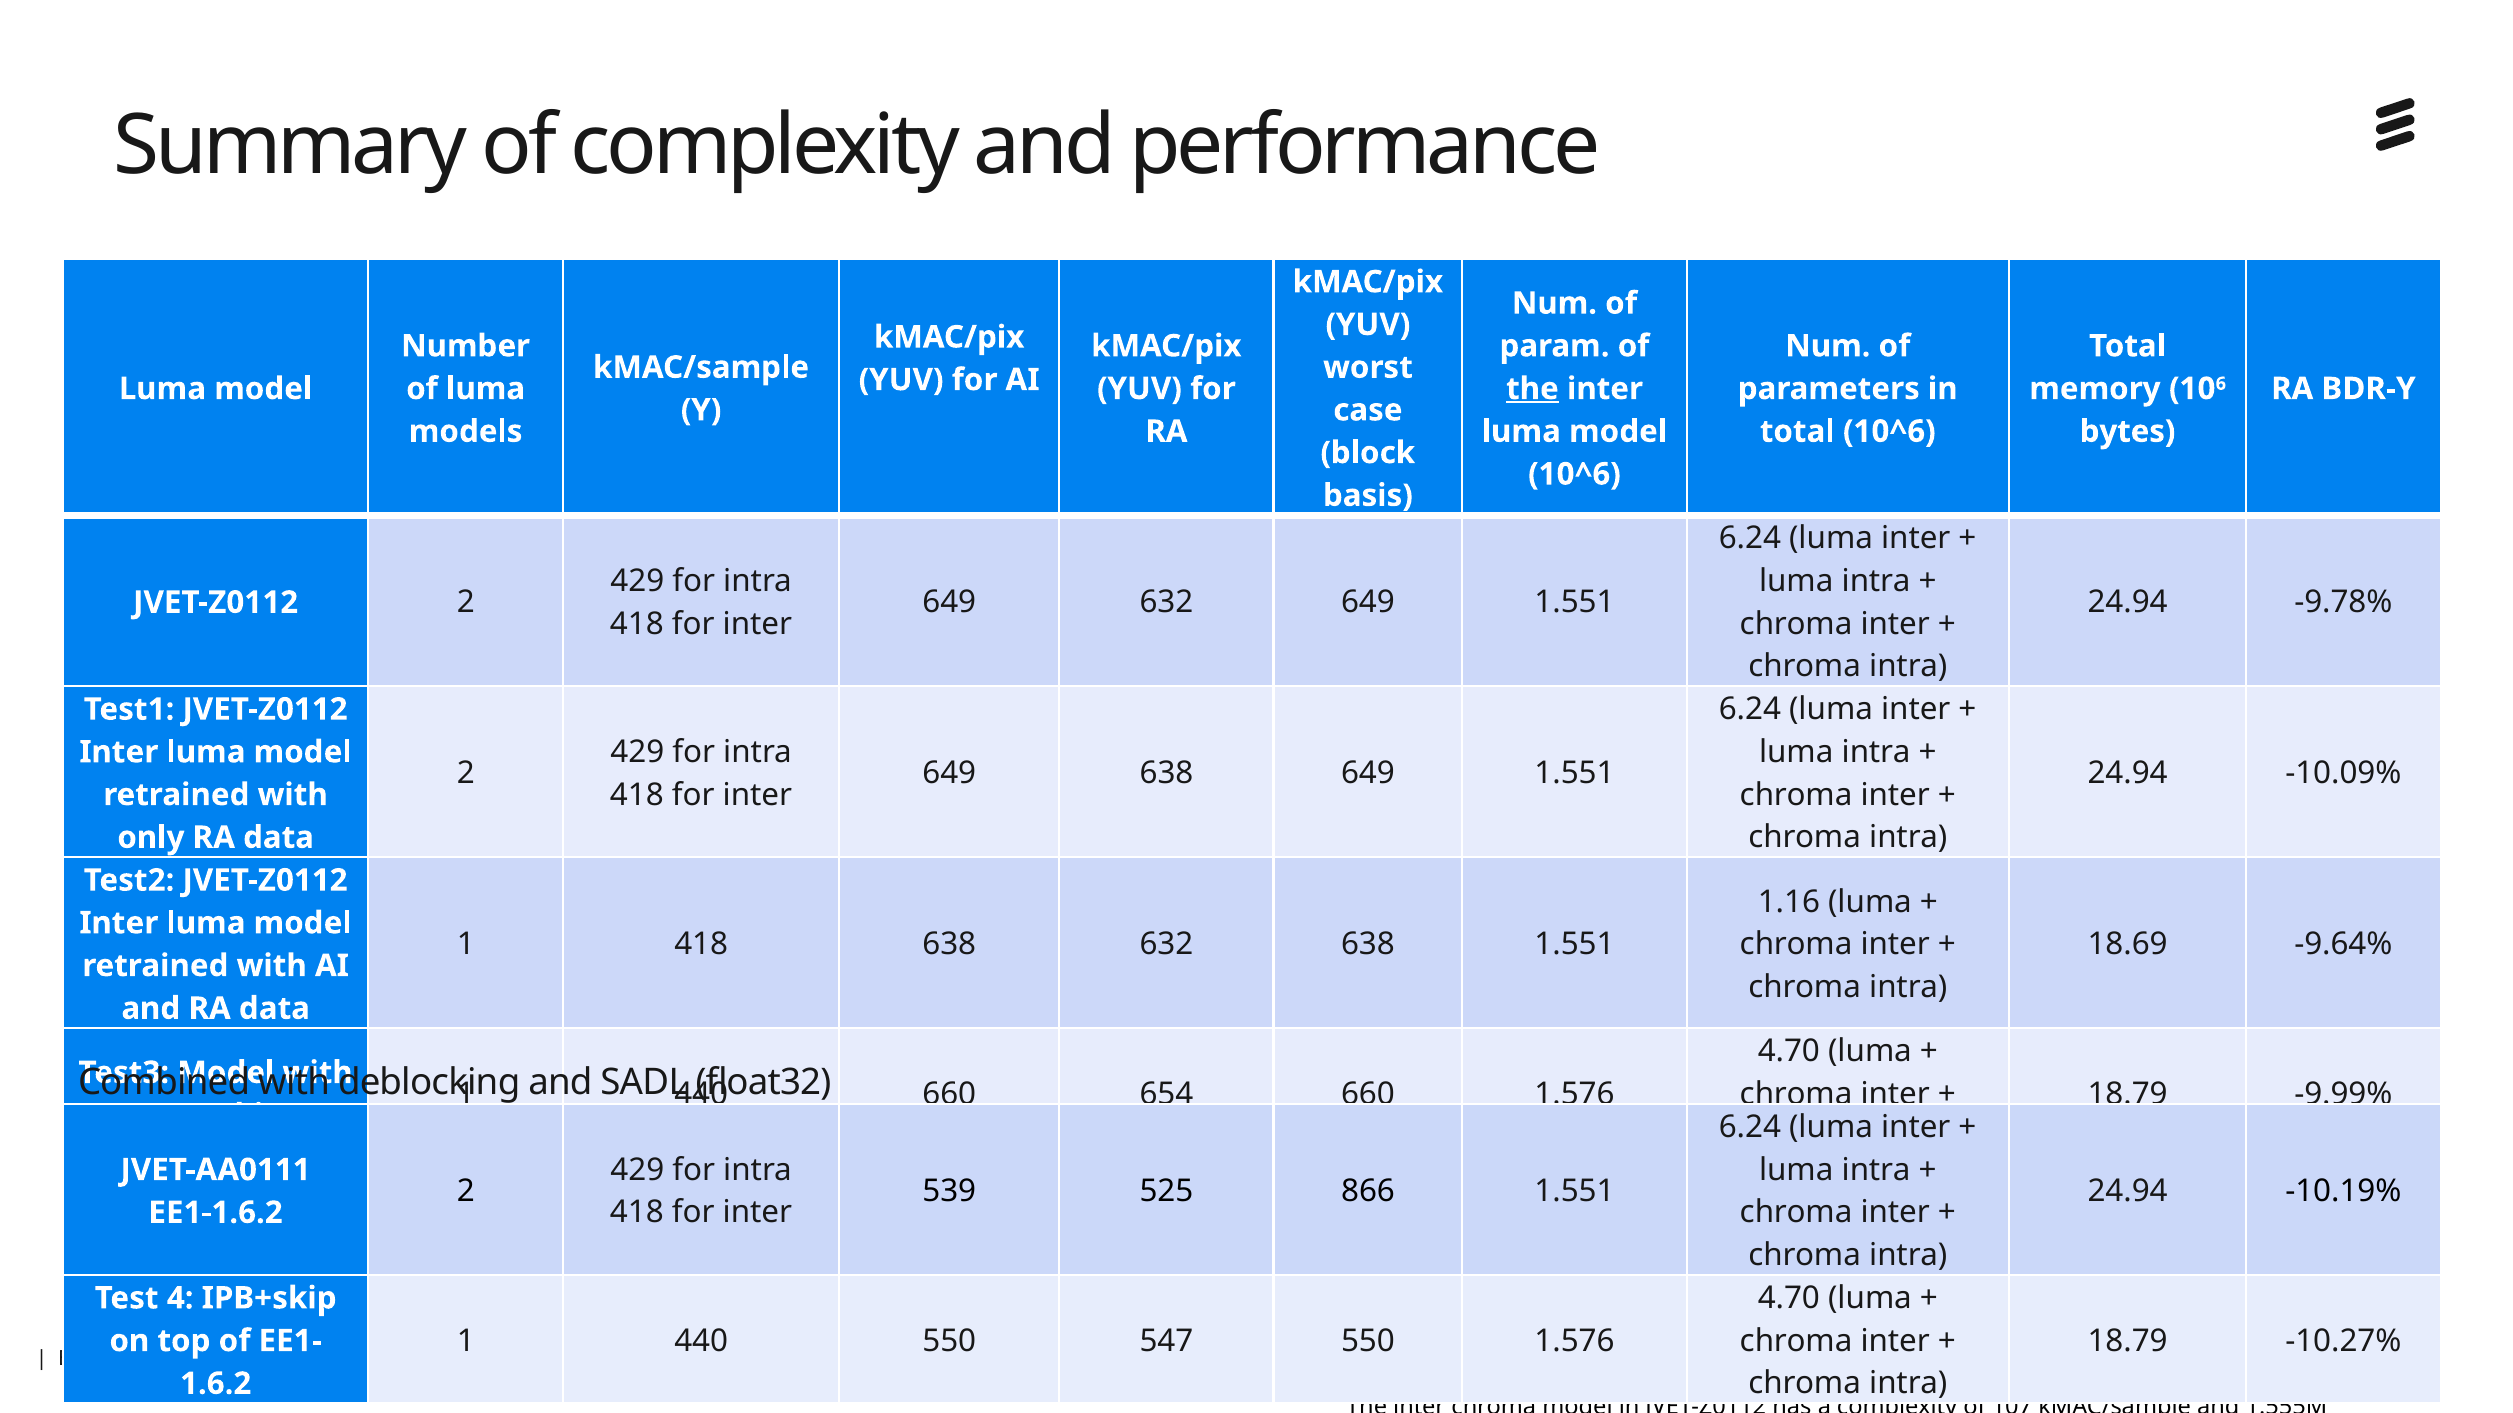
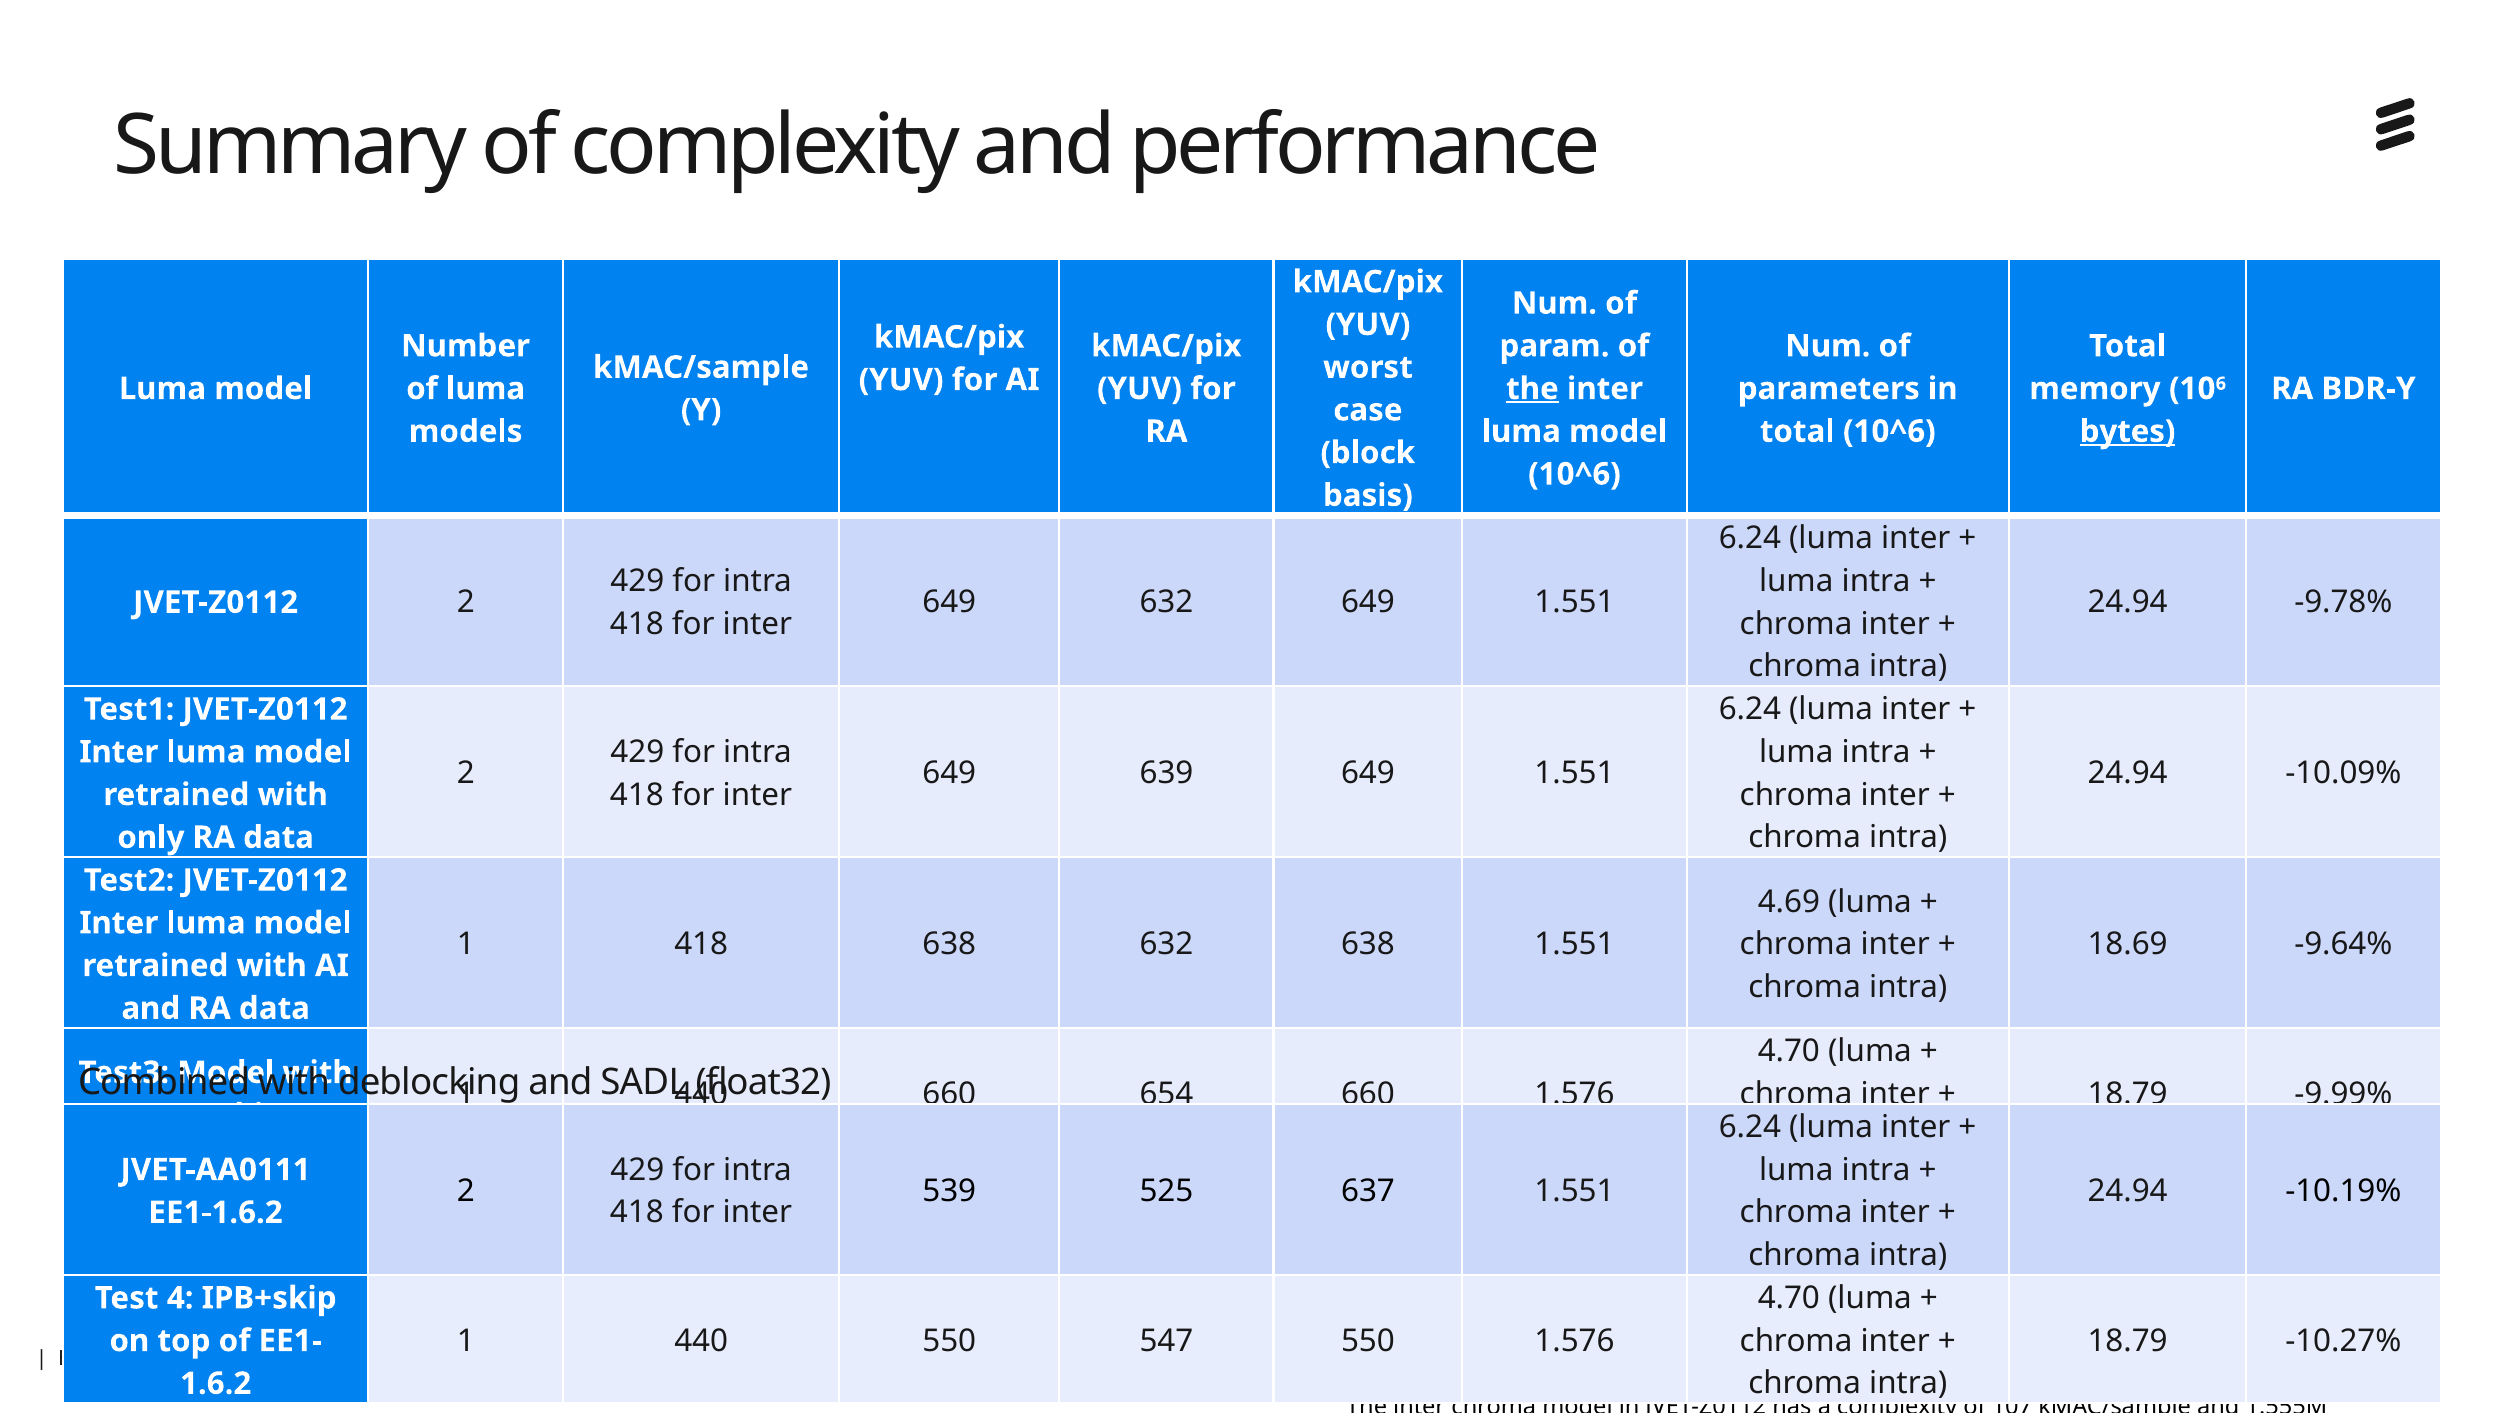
bytes underline: none -> present (2128, 432)
649 638: 638 -> 639 (1166, 774)
1.16: 1.16 -> 4.69 (1789, 902)
866: 866 -> 637 (1368, 1192)
